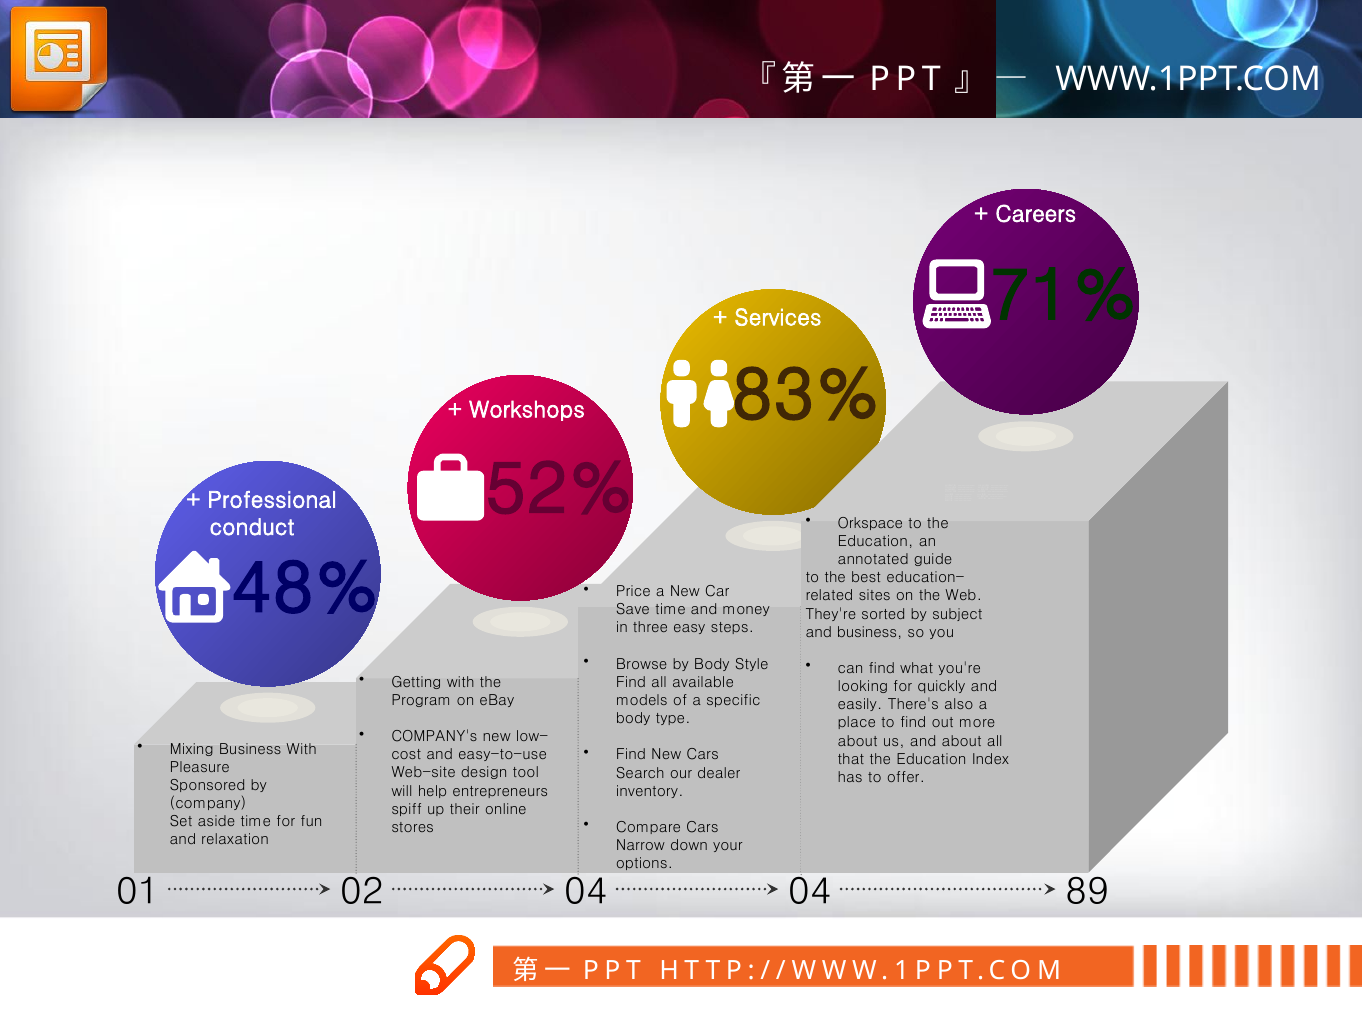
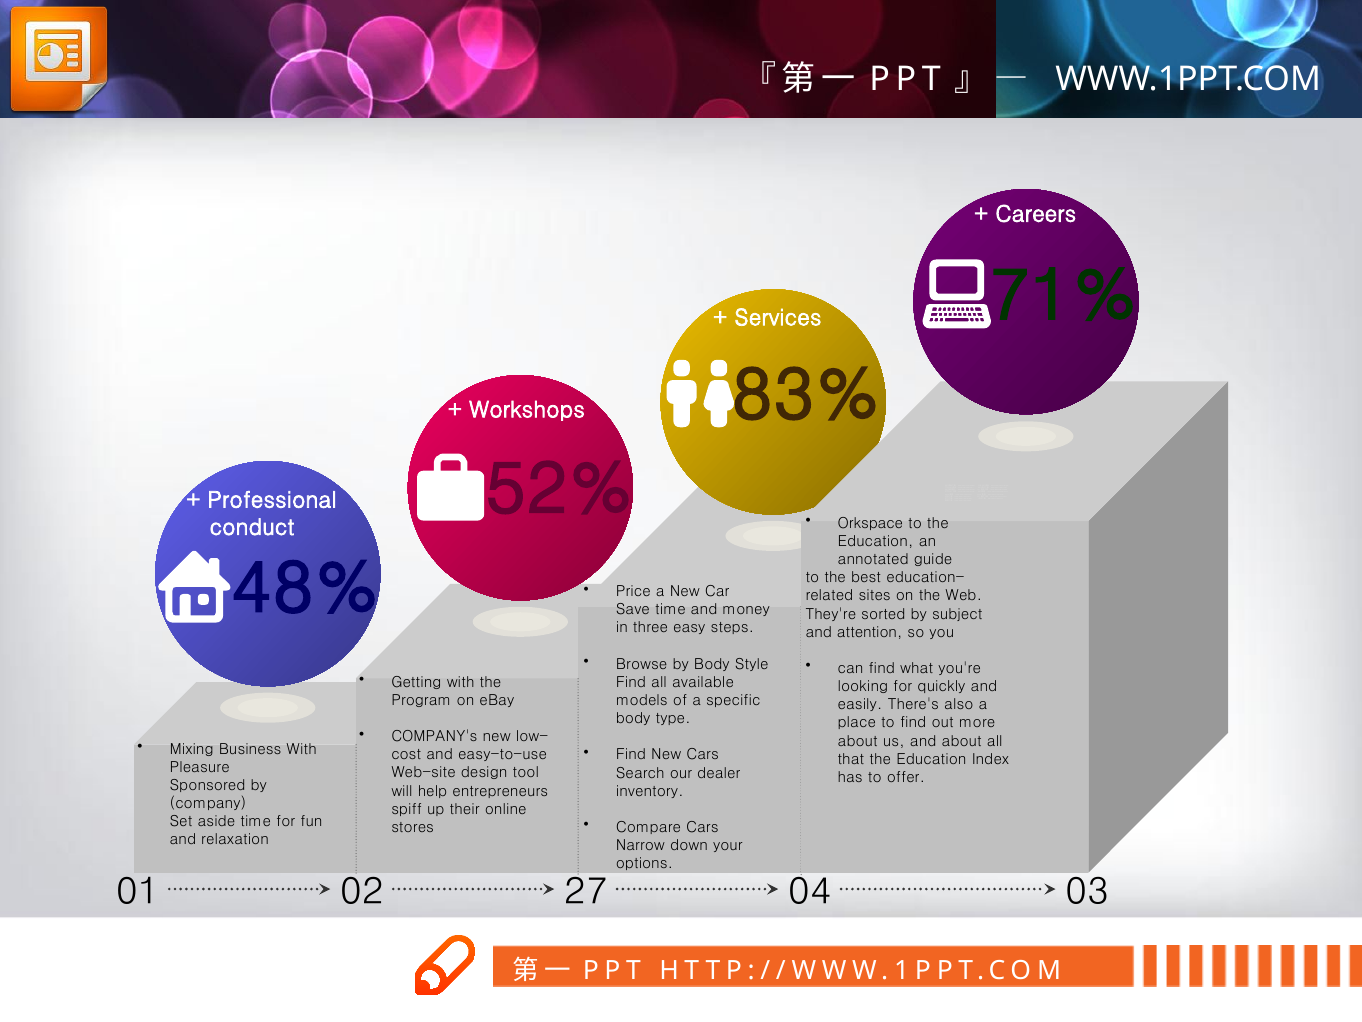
and business: business -> attention (870, 632)
02 04: 04 -> 27 (586, 891)
89: 89 -> 03 (1087, 891)
